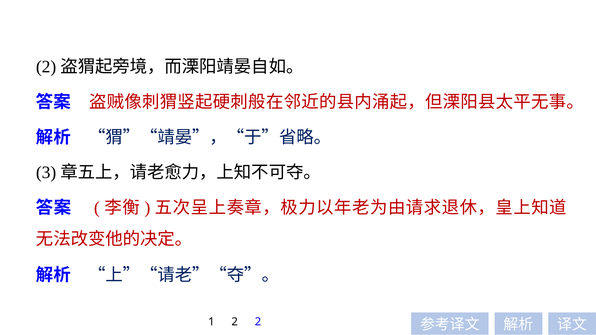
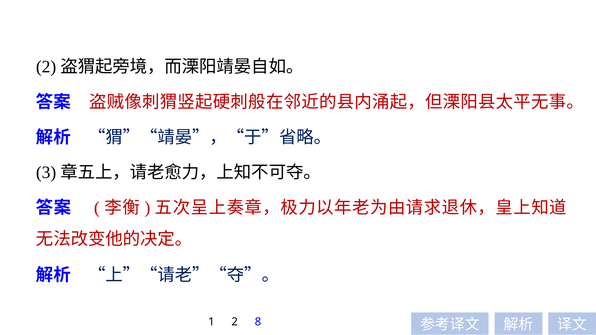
2 2: 2 -> 8 (258, 322)
